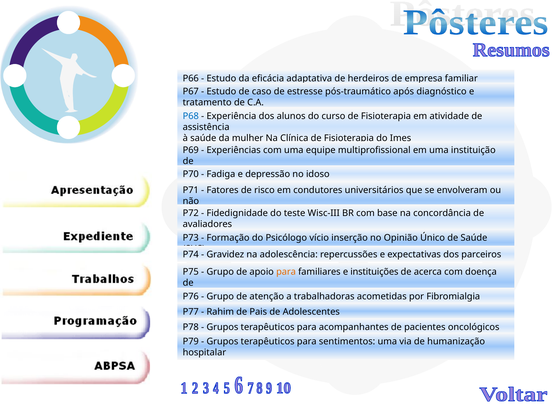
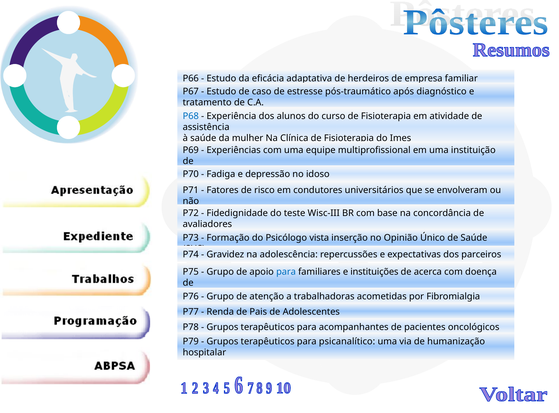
vício: vício -> vista (319, 238)
para colour: orange -> blue (286, 272)
Rahim: Rahim -> Renda (220, 312)
para sentimentos: sentimentos -> psicanalítico (347, 342)
